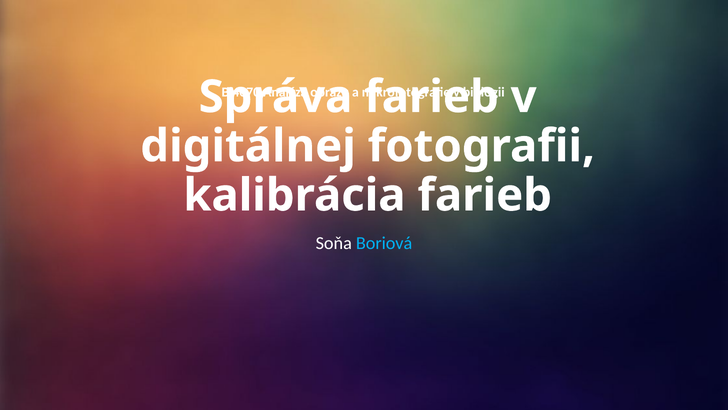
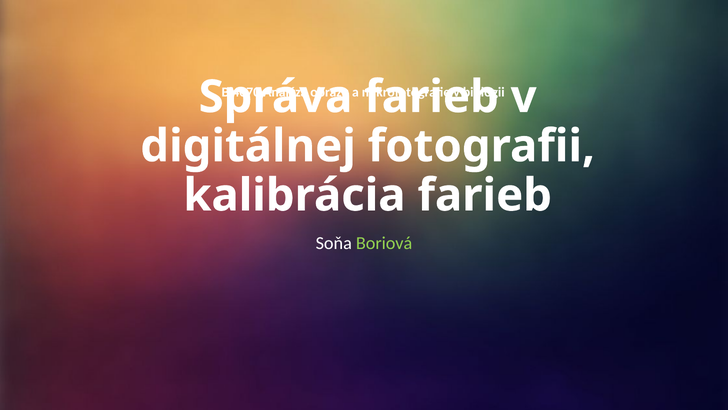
Boriová colour: light blue -> light green (384, 243)
